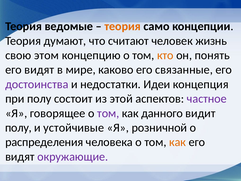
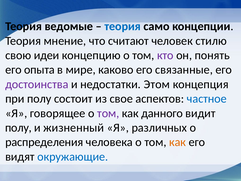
теория colour: orange -> blue (123, 26)
думают: думают -> мнение (65, 41)
жизнь: жизнь -> стилю (211, 41)
этом: этом -> идеи (47, 55)
кто colour: orange -> purple (165, 55)
видят: видят -> опыта (39, 70)
Идеи: Идеи -> Этом (157, 84)
этой: этой -> свое (121, 99)
частное colour: purple -> blue (207, 99)
устойчивые: устойчивые -> жизненный (74, 128)
розничной: розничной -> различных (159, 128)
окружающие colour: purple -> blue (73, 156)
